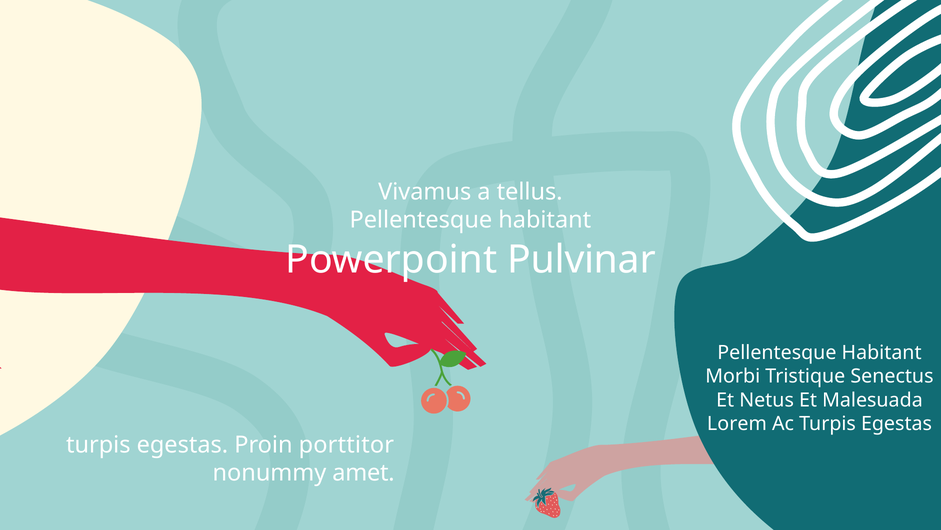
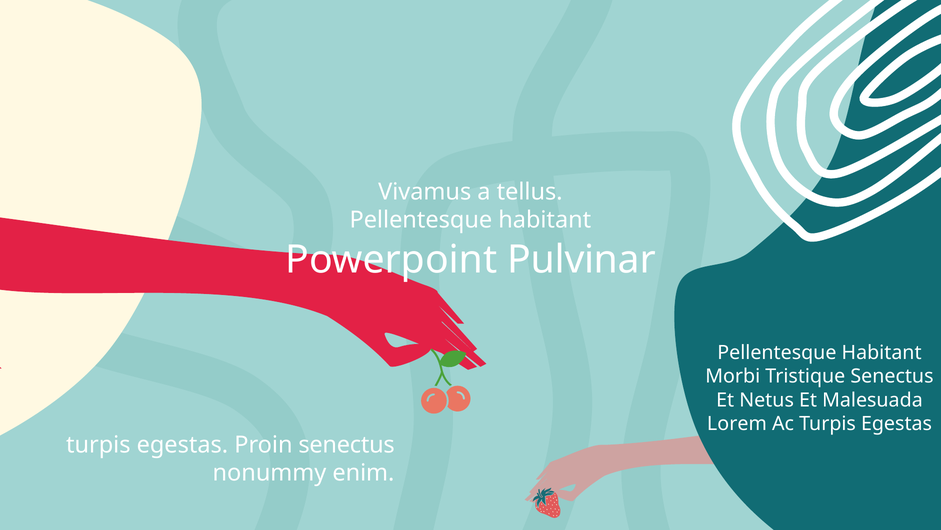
Proin porttitor: porttitor -> senectus (347, 444)
amet: amet -> enim (363, 473)
